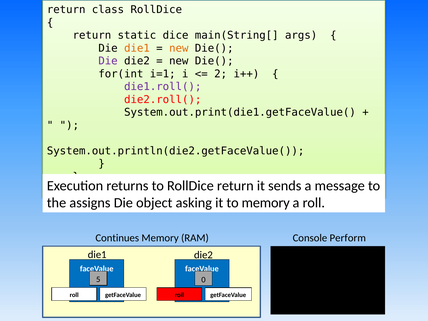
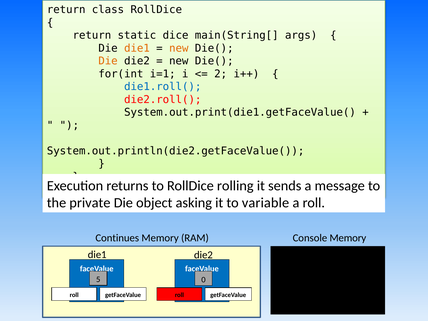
Die colour: purple -> orange (108, 61)
die1.roll( colour: purple -> blue (163, 87)
RollDice return: return -> rolling (235, 186)
assigns: assigns -> private (90, 203)
to memory: memory -> variable (266, 203)
Console Perform: Perform -> Memory (348, 238)
